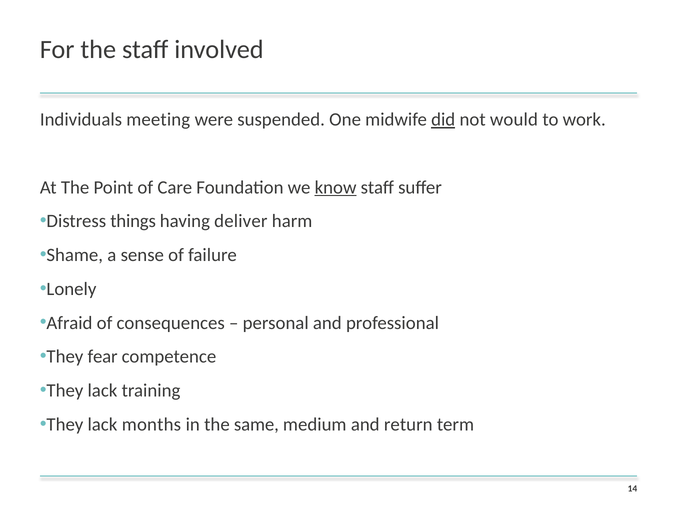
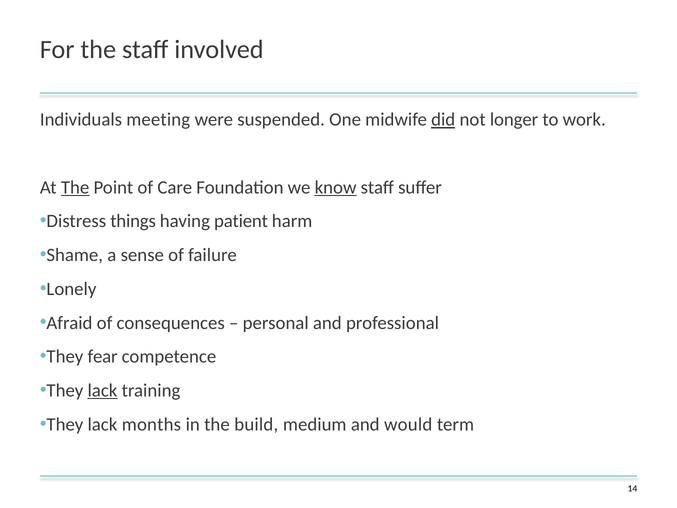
would: would -> longer (514, 120)
The underline: none -> present (75, 187)
deliver: deliver -> patient (241, 221)
lack underline: none -> present (102, 390)
same: same -> build (256, 424)
return: return -> would (408, 424)
